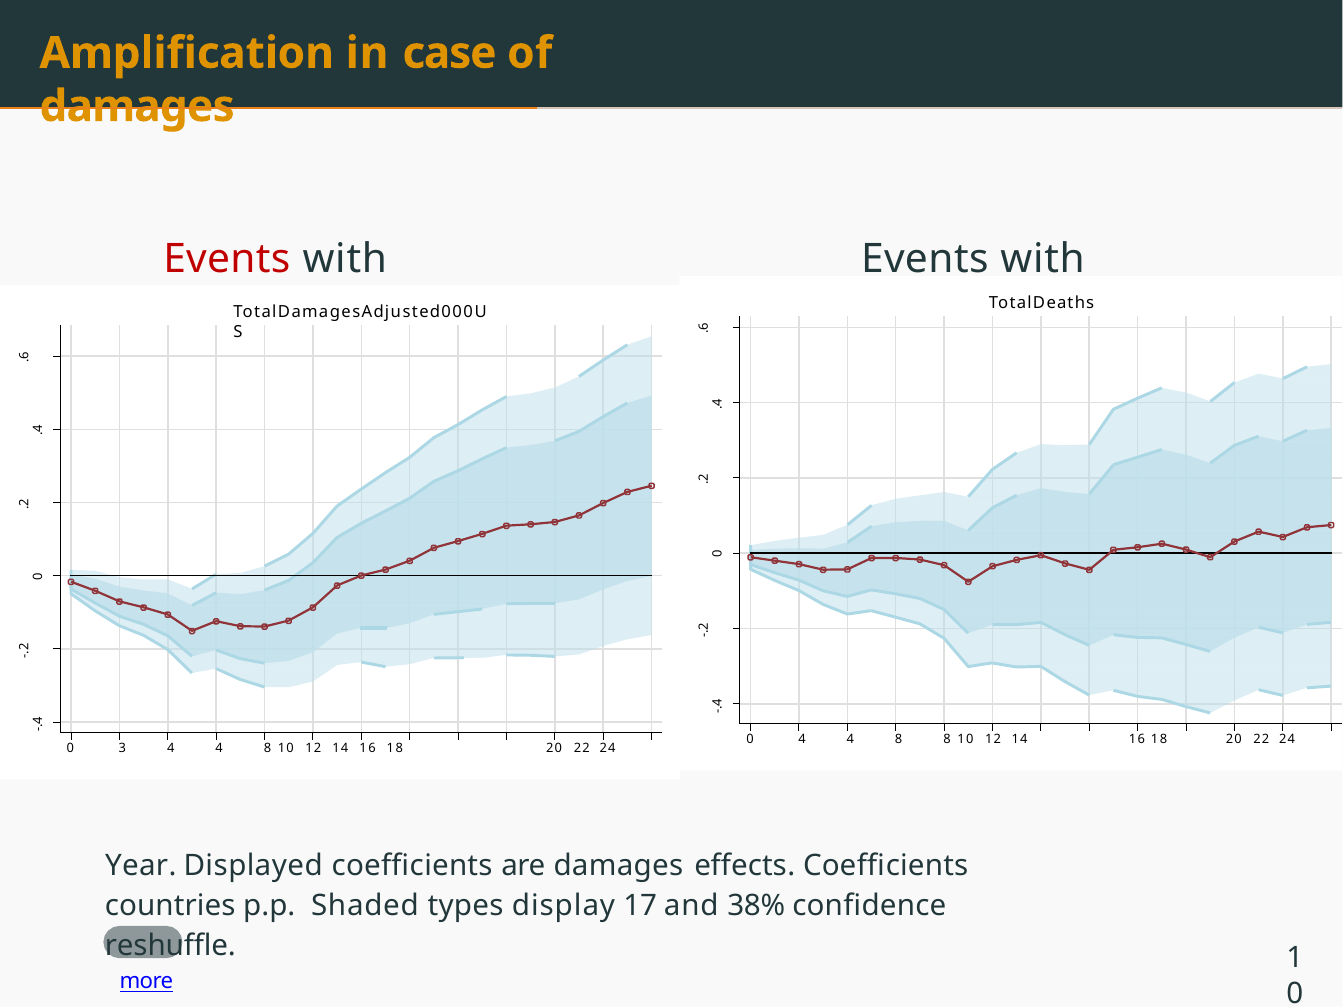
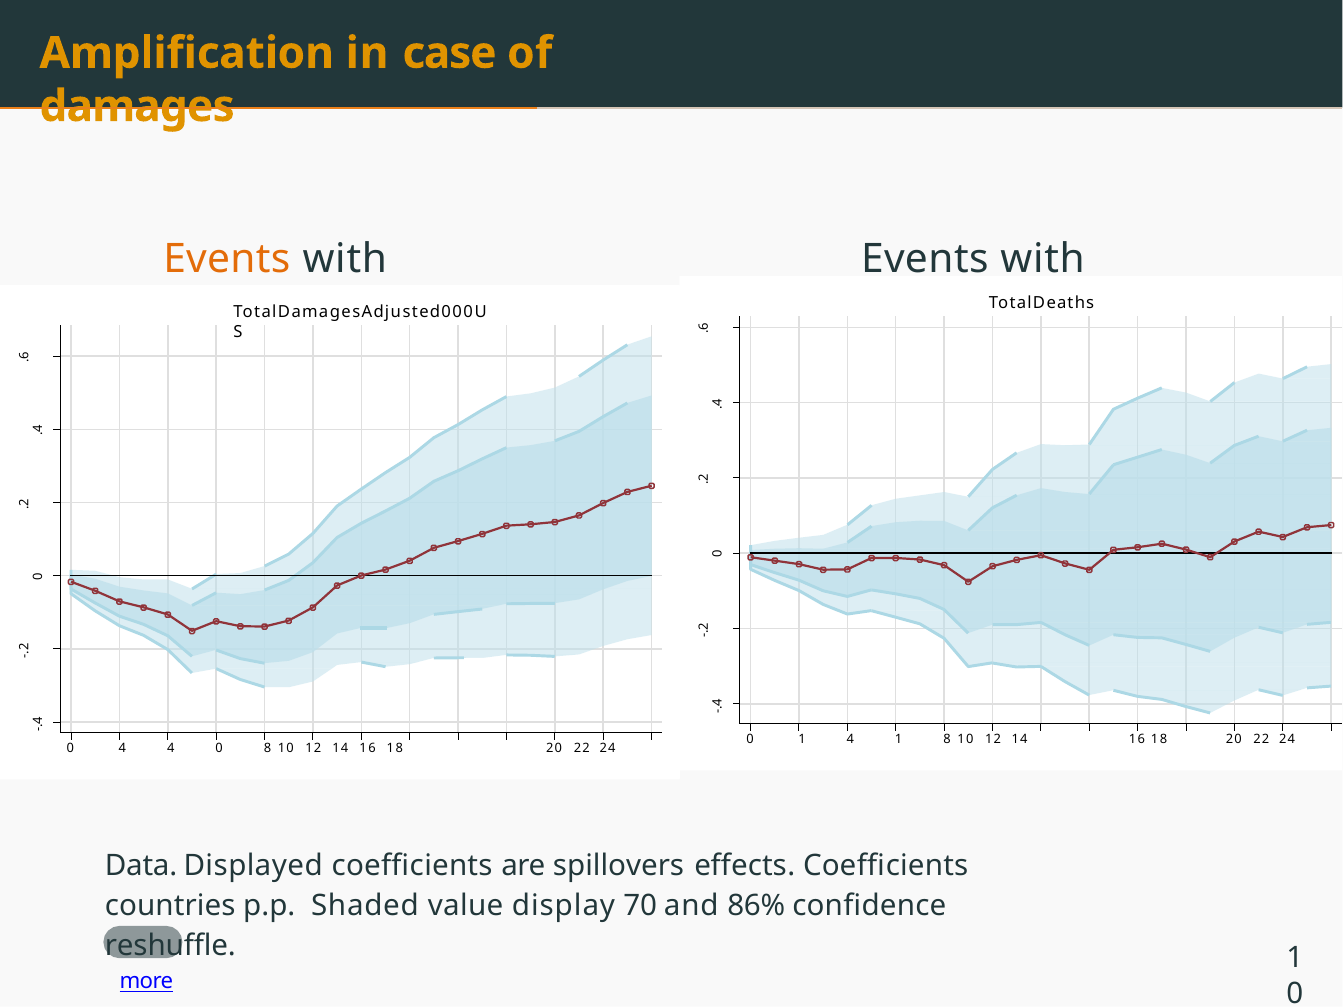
Events colour: red -> orange (227, 259)
0 4: 4 -> 1 (802, 740)
8: 8 -> 1 (899, 740)
0 3: 3 -> 4 (122, 749)
4: 4 -> 0 (219, 749)
Year: Year -> Data (141, 866)
are damages: damages -> spillovers (619, 866)
types: types -> value (466, 906)
17: 17 -> 70 (640, 906)
38%: 38% -> 86% (756, 906)
